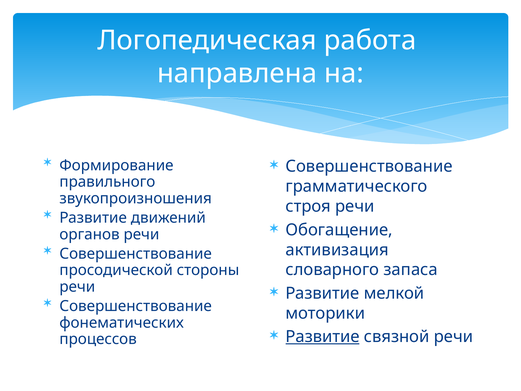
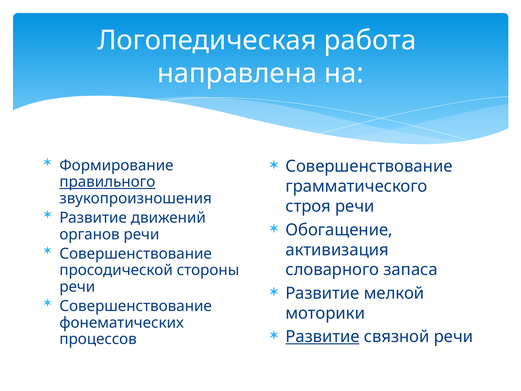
правильного underline: none -> present (107, 182)
